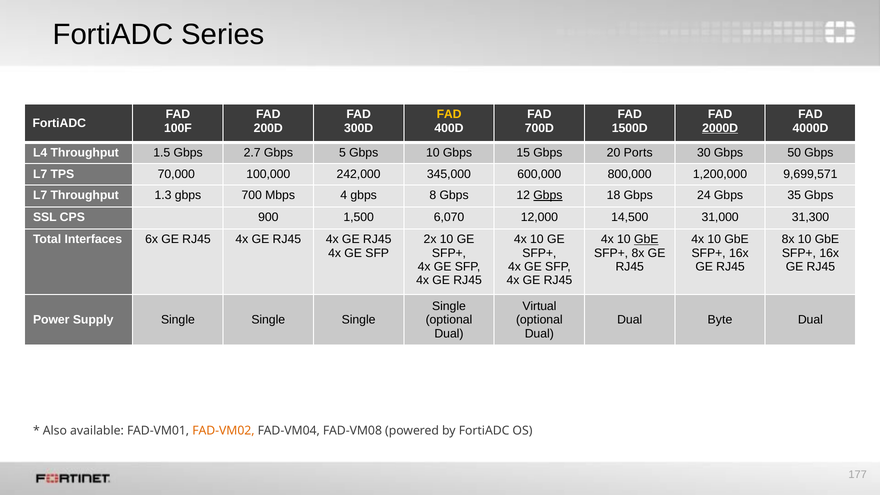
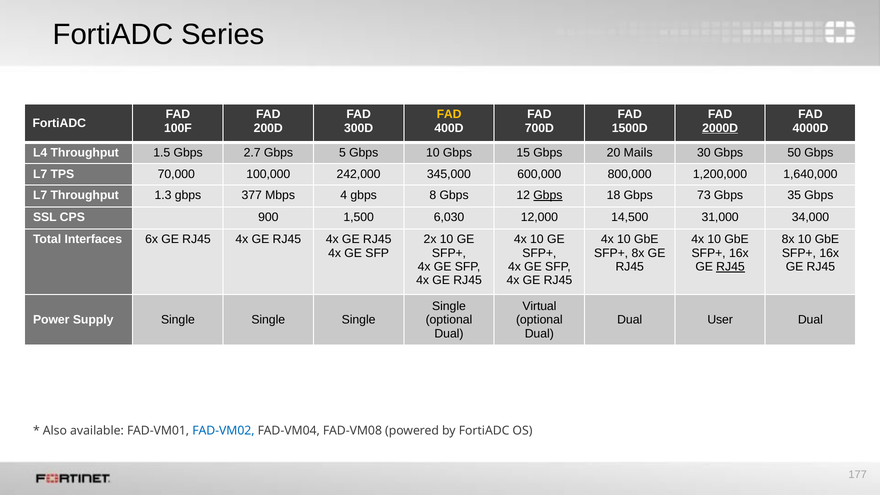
Ports: Ports -> Mails (638, 153)
9,699,571: 9,699,571 -> 1,640,000 (810, 174)
700: 700 -> 377 (252, 195)
24: 24 -> 73 (704, 195)
6,070: 6,070 -> 6,030 (449, 217)
31,300: 31,300 -> 34,000 (810, 217)
GbE underline: present -> none (646, 239)
RJ45 underline: none -> present (731, 267)
Byte: Byte -> User (720, 320)
FAD-VM02 colour: orange -> blue (223, 431)
